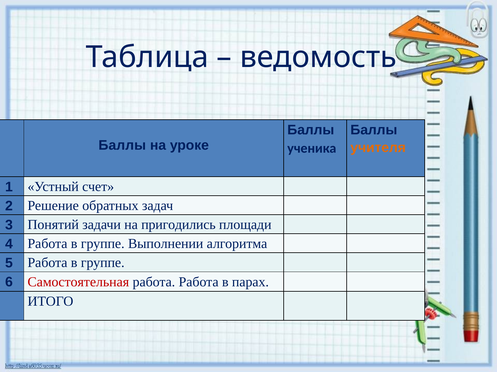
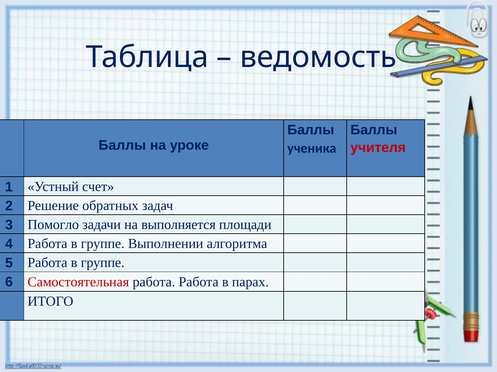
учителя colour: orange -> red (378, 148)
Понятий: Понятий -> Помогло (53, 225)
пригодились: пригодились -> выполняется (178, 225)
